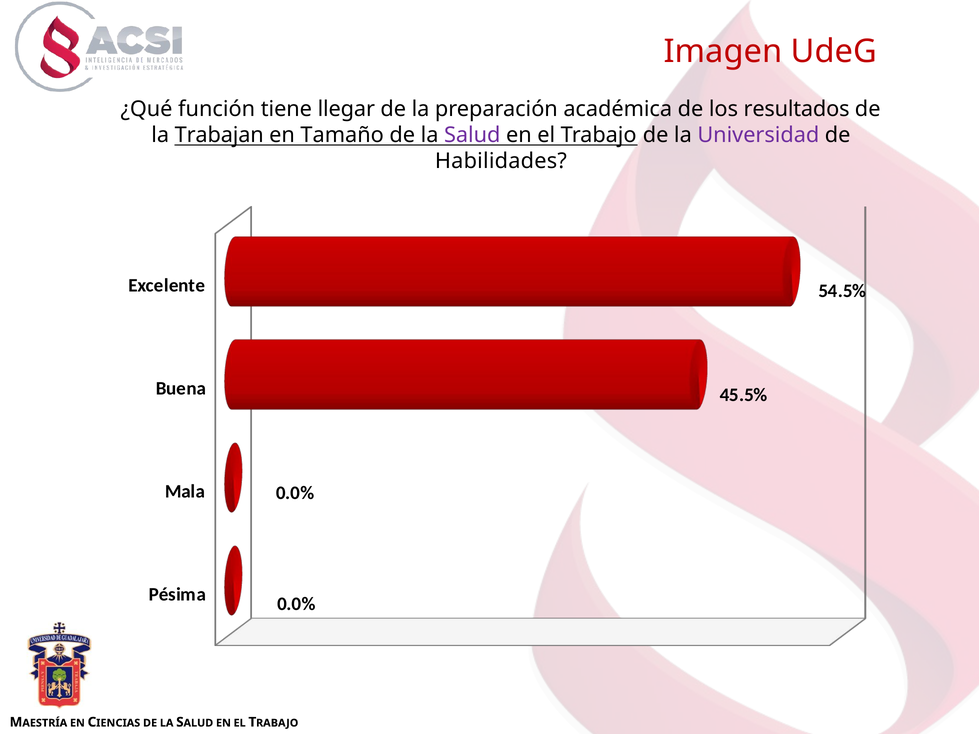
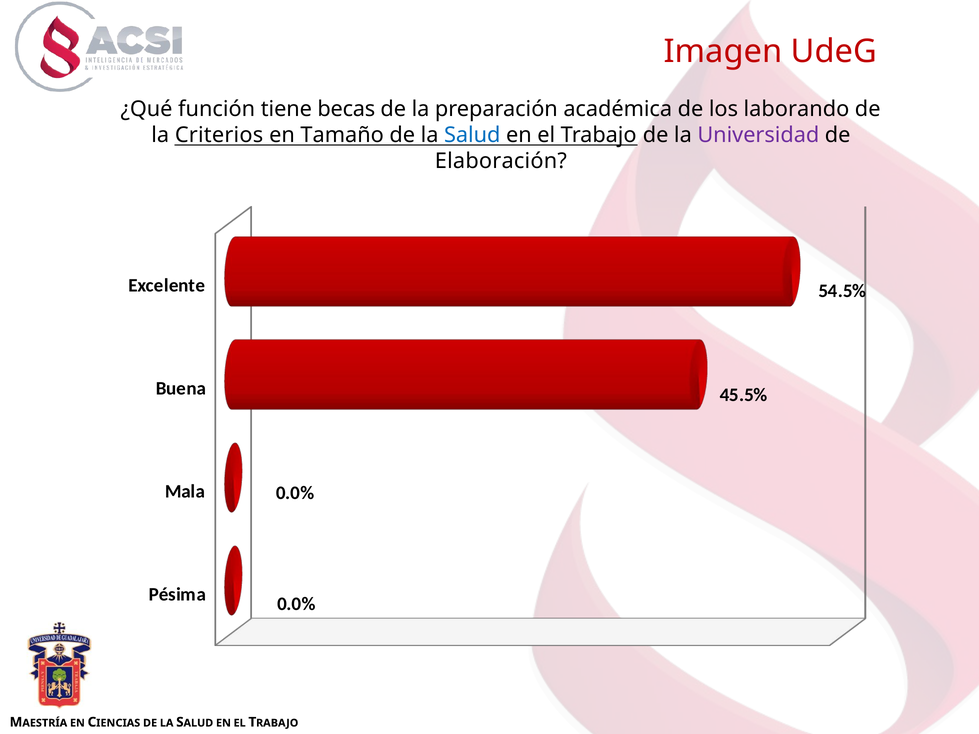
llegar: llegar -> becas (346, 109)
resultados: resultados -> laborando (796, 109)
Trabajan: Trabajan -> Criterios (219, 135)
Salud colour: purple -> blue (472, 135)
Habilidades: Habilidades -> Elaboración (501, 161)
